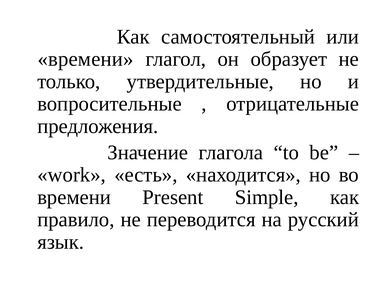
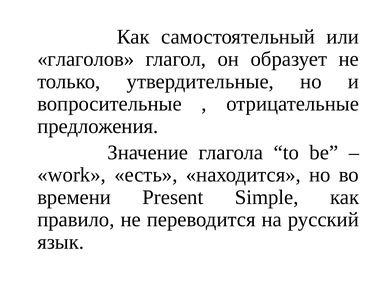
времени: времени -> глаголов (86, 59)
